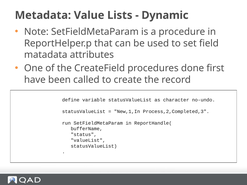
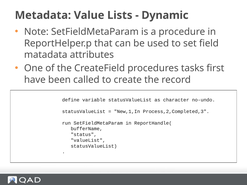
done: done -> tasks (193, 68)
